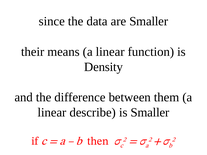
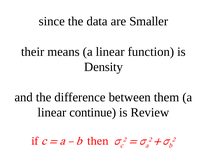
describe: describe -> continue (93, 113)
is Smaller: Smaller -> Review (150, 113)
